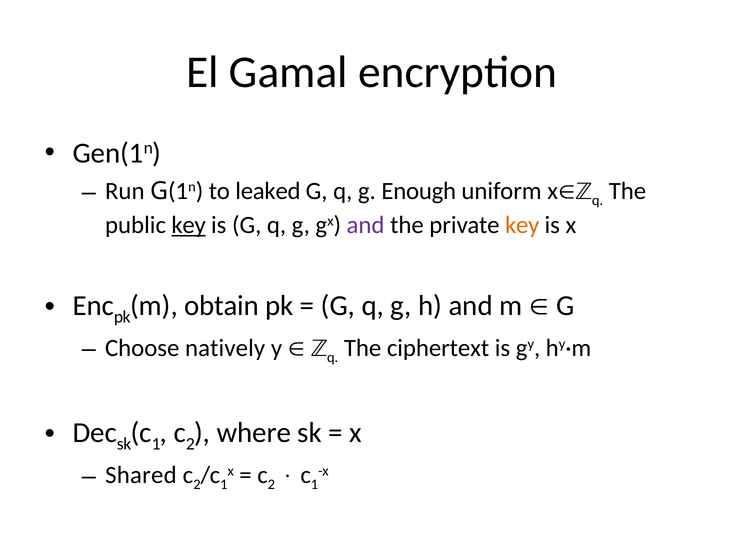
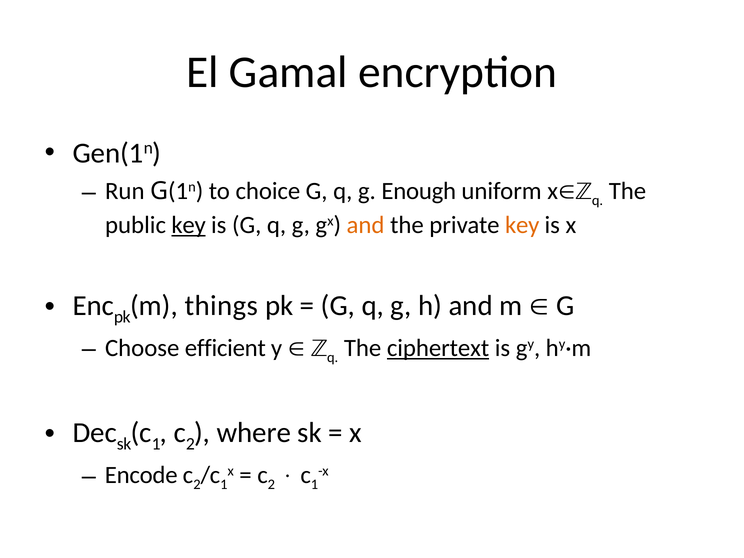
leaked: leaked -> choice (268, 191)
and colour: purple -> orange (366, 225)
obtain: obtain -> things (221, 306)
natively: natively -> efficient (225, 348)
ciphertext underline: none -> present (438, 348)
Shared: Shared -> Encode (141, 475)
